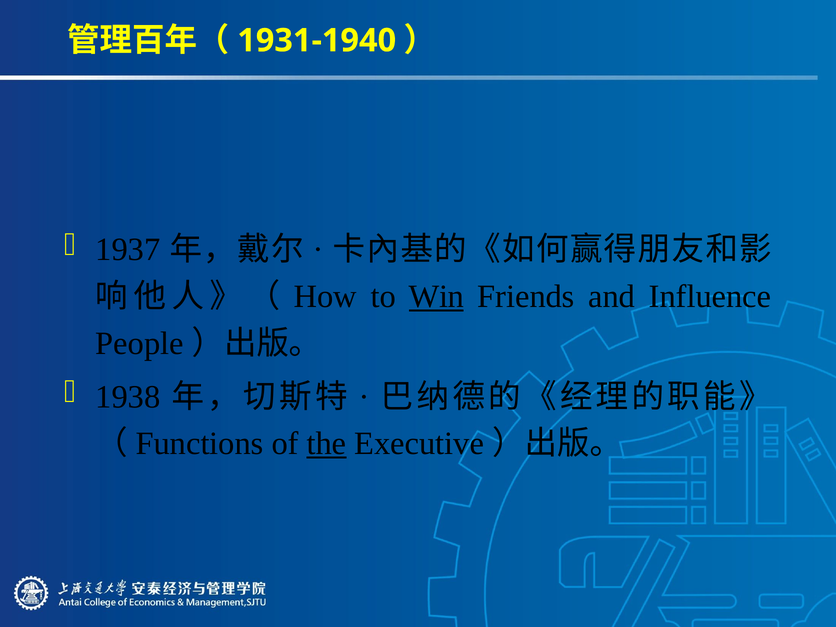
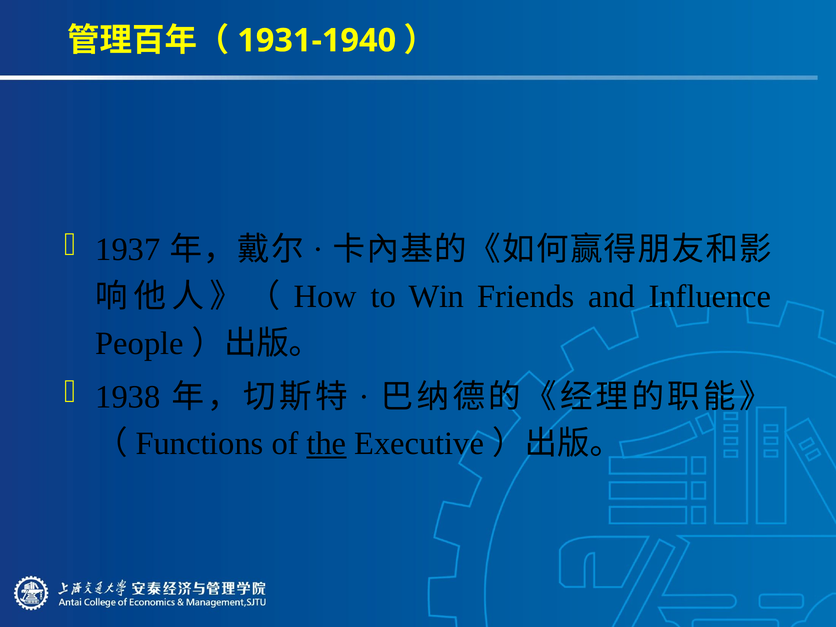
Win underline: present -> none (436, 297)
